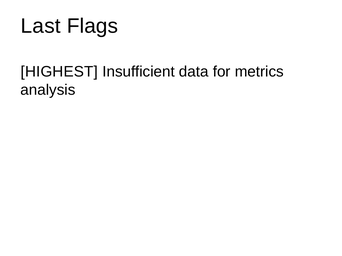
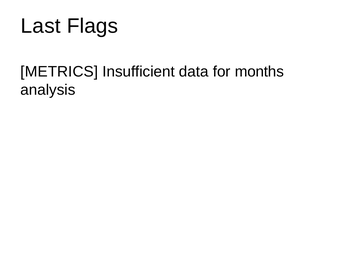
HIGHEST: HIGHEST -> METRICS (59, 72)
metrics: metrics -> months (259, 72)
